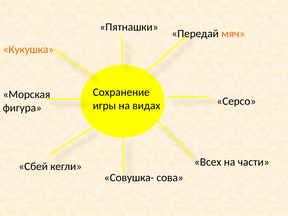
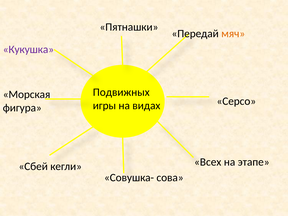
Кукушка colour: orange -> purple (28, 49)
Сохранение: Сохранение -> Подвижных (121, 92)
части: части -> этапе (254, 162)
